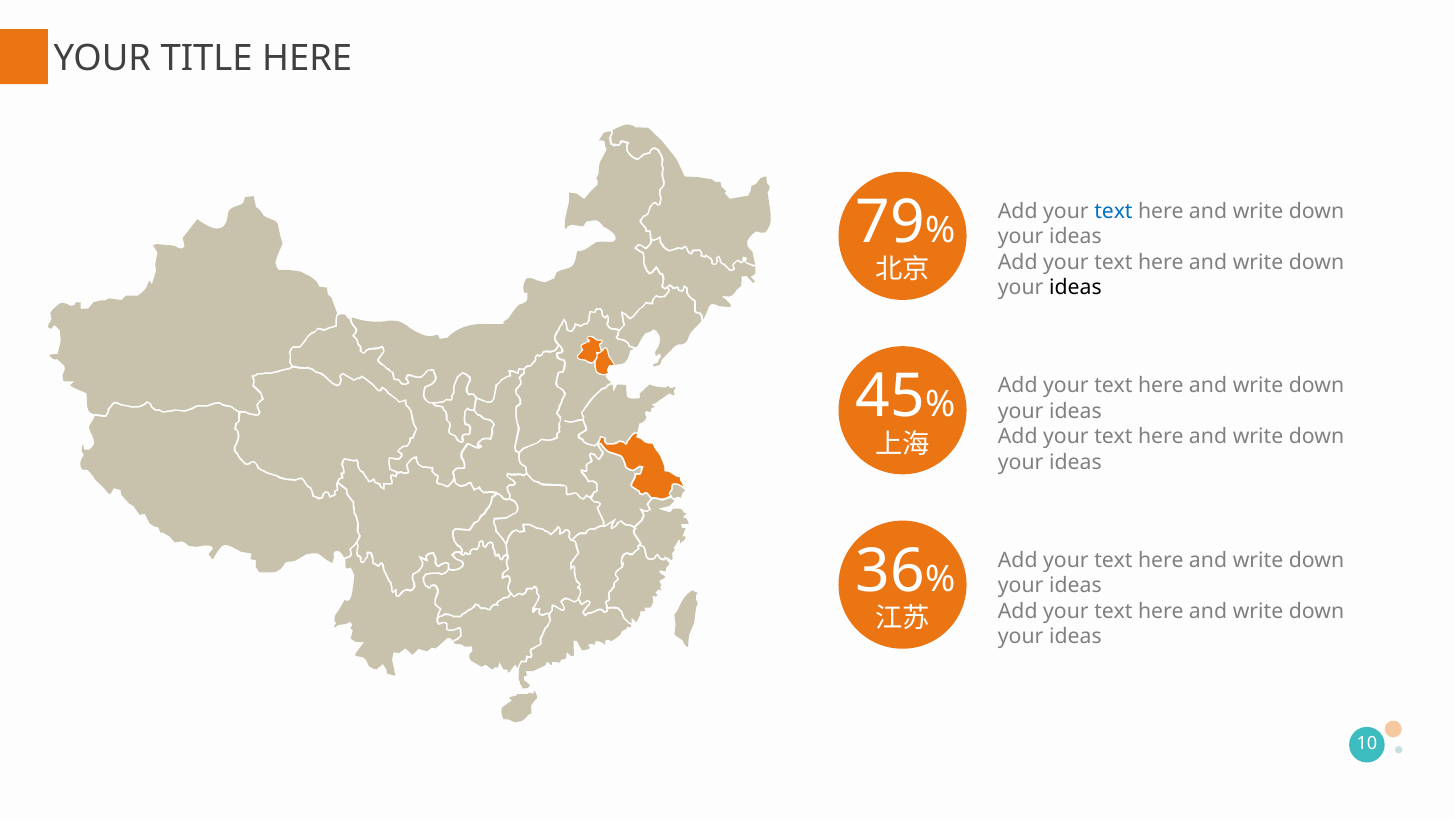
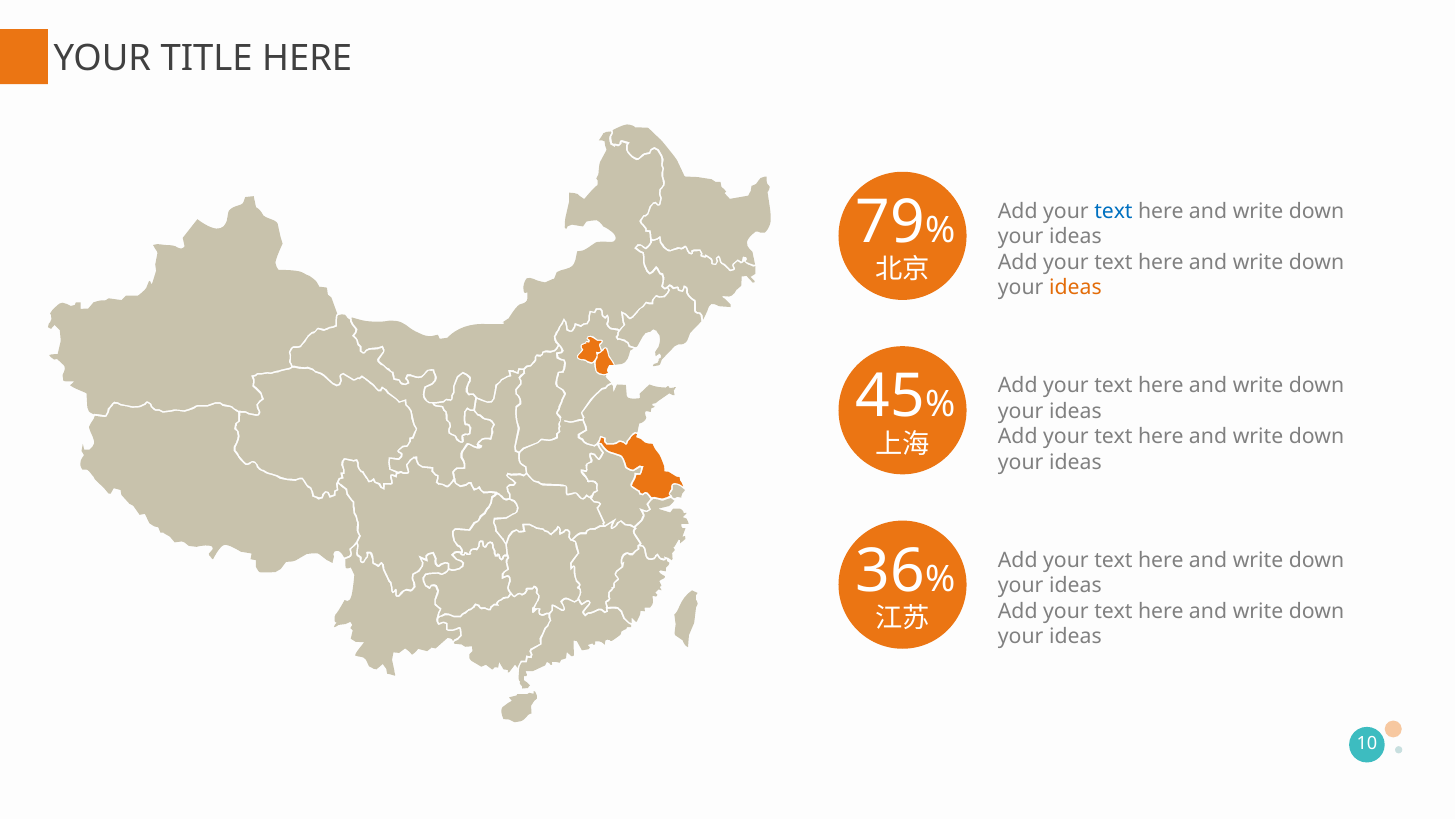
ideas colour: black -> orange (1075, 288)
